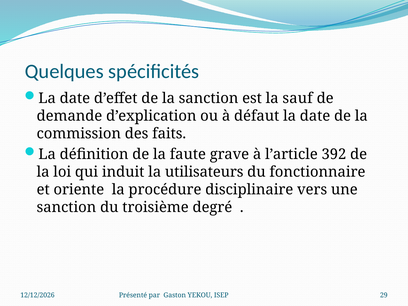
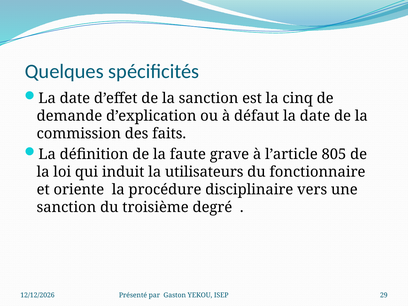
sauf: sauf -> cinq (298, 98)
392: 392 -> 805 (334, 154)
